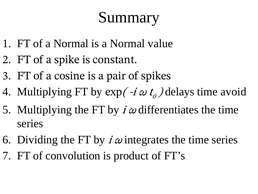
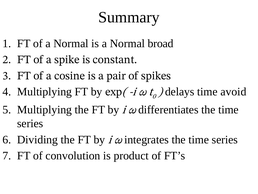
value: value -> broad (161, 43)
